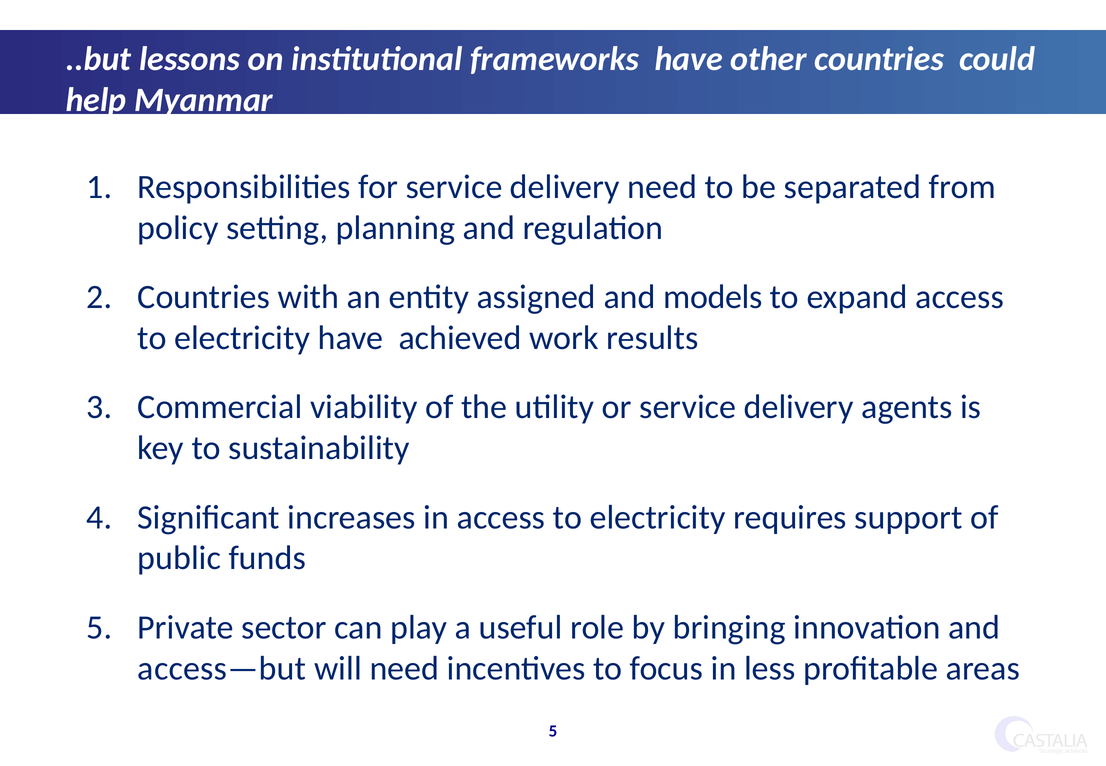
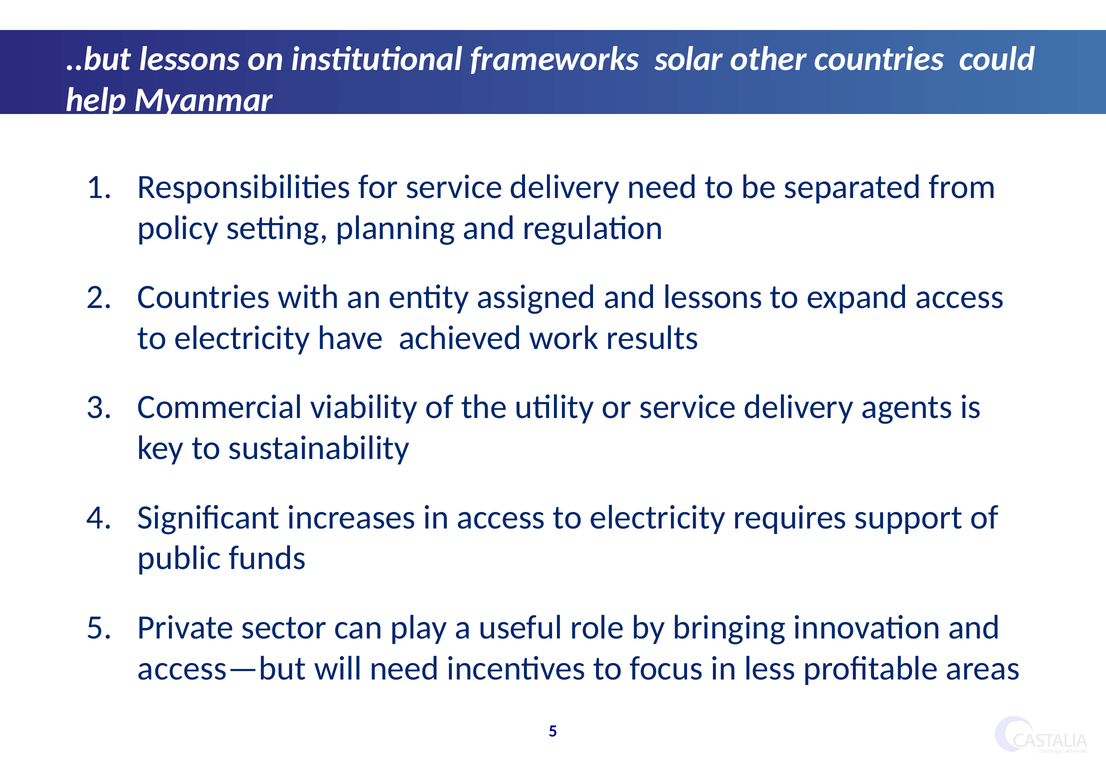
frameworks have: have -> solar (689, 59)
and models: models -> lessons (713, 297)
